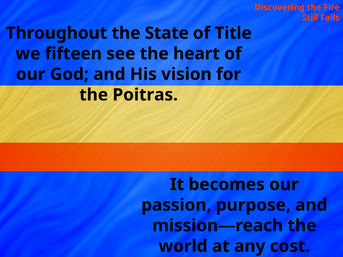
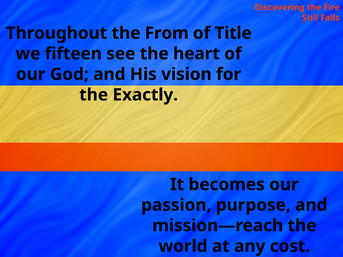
State: State -> From (167, 33)
Poitras: Poitras -> Exactly (145, 95)
